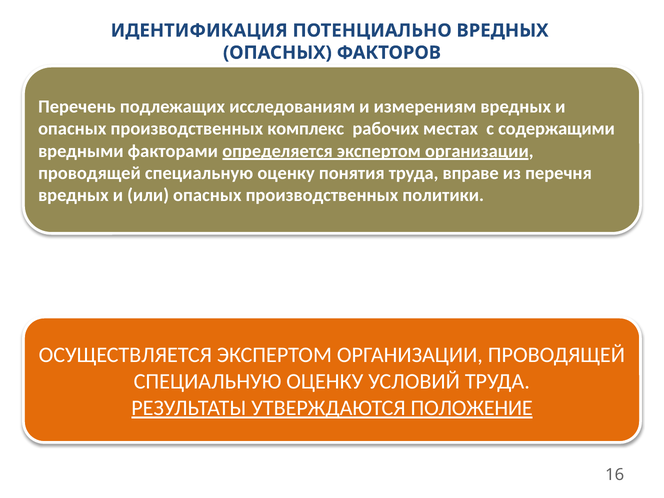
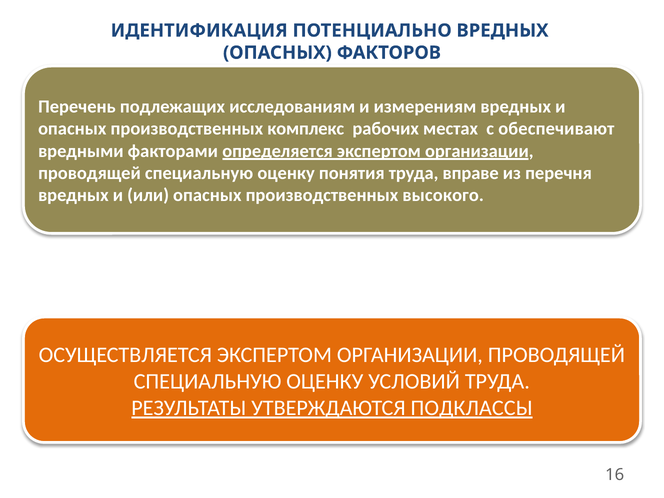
содержащими: содержащими -> обеспечивают (556, 129)
политики: политики -> высокого (443, 195)
ПОЛОЖЕНИЕ: ПОЛОЖЕНИЕ -> ПОДКЛАССЫ (472, 408)
